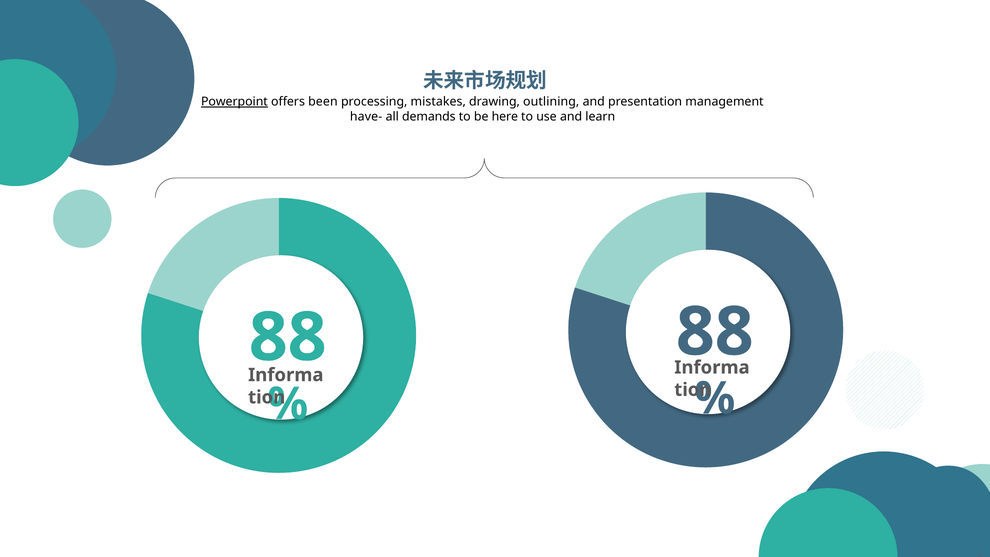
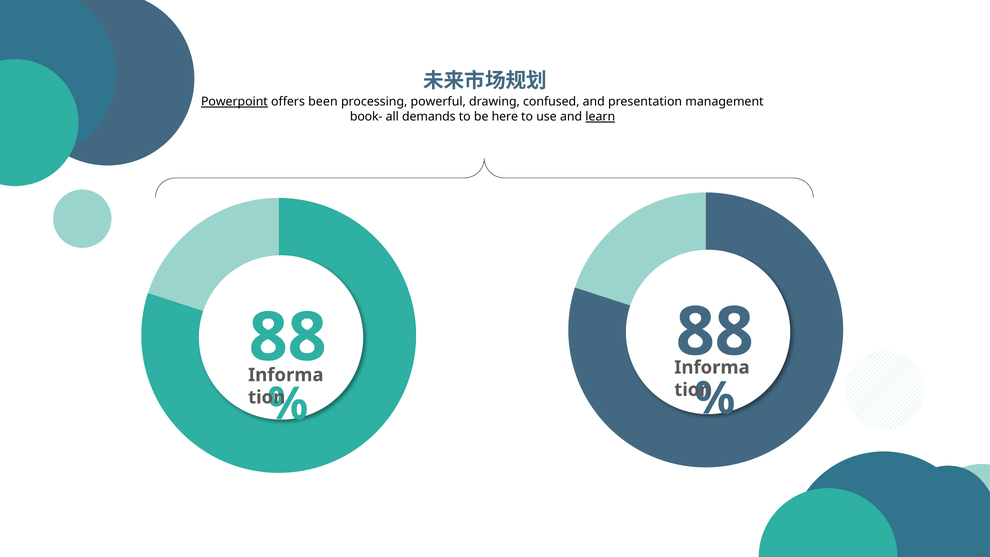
mistakes: mistakes -> powerful (438, 102)
outlining: outlining -> confused (551, 102)
have-: have- -> book- (366, 117)
learn underline: none -> present (600, 117)
